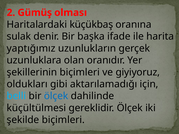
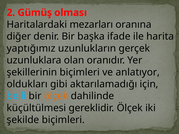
küçükbaş: küçükbaş -> mezarları (91, 25)
sulak: sulak -> diğer (19, 37)
giyiyoruz: giyiyoruz -> anlatıyor (138, 72)
ölçek colour: blue -> orange (56, 96)
